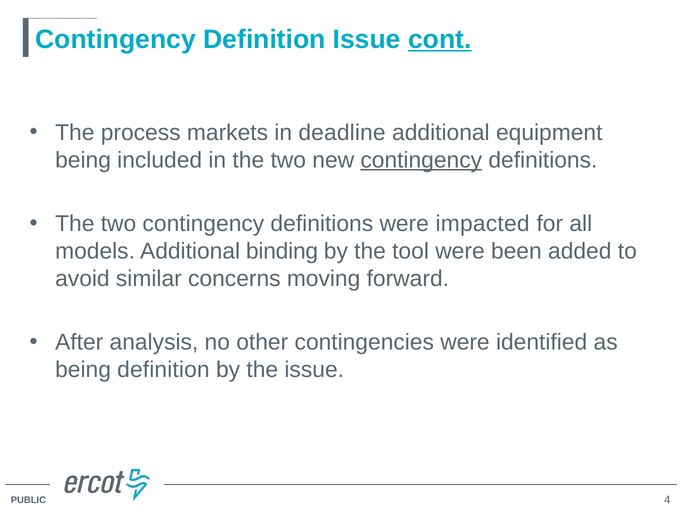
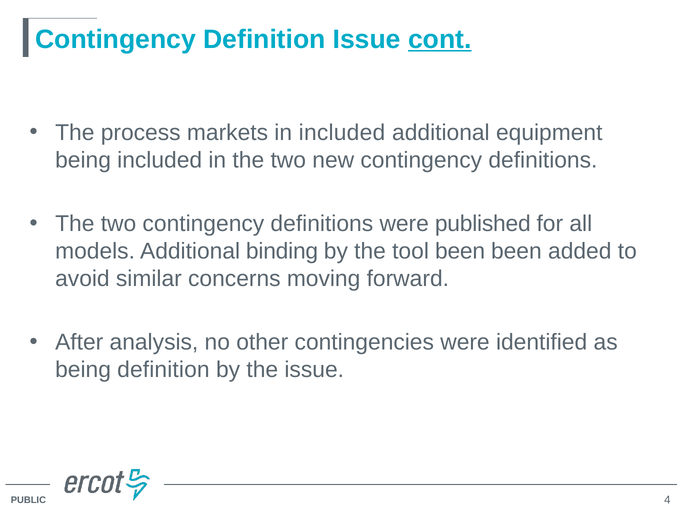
in deadline: deadline -> included (342, 133)
contingency underline: present -> none (421, 160)
impacted: impacted -> published (483, 224)
tool were: were -> been (460, 251)
